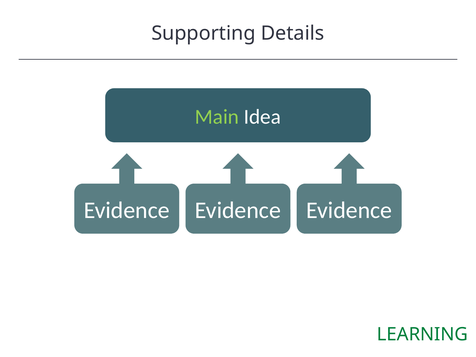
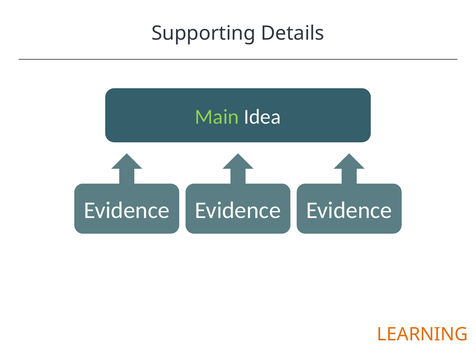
LEARNING colour: green -> orange (423, 334)
